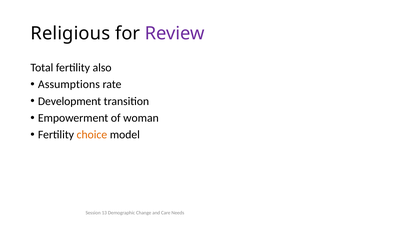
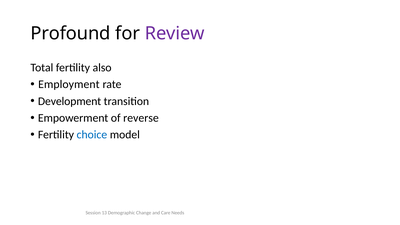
Religious: Religious -> Profound (70, 34)
Assumptions: Assumptions -> Employment (69, 84)
woman: woman -> reverse (141, 118)
choice colour: orange -> blue (92, 135)
